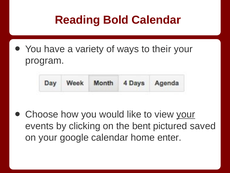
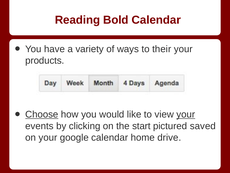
program: program -> products (45, 60)
Choose underline: none -> present (42, 114)
bent: bent -> start (141, 126)
enter: enter -> drive (169, 137)
